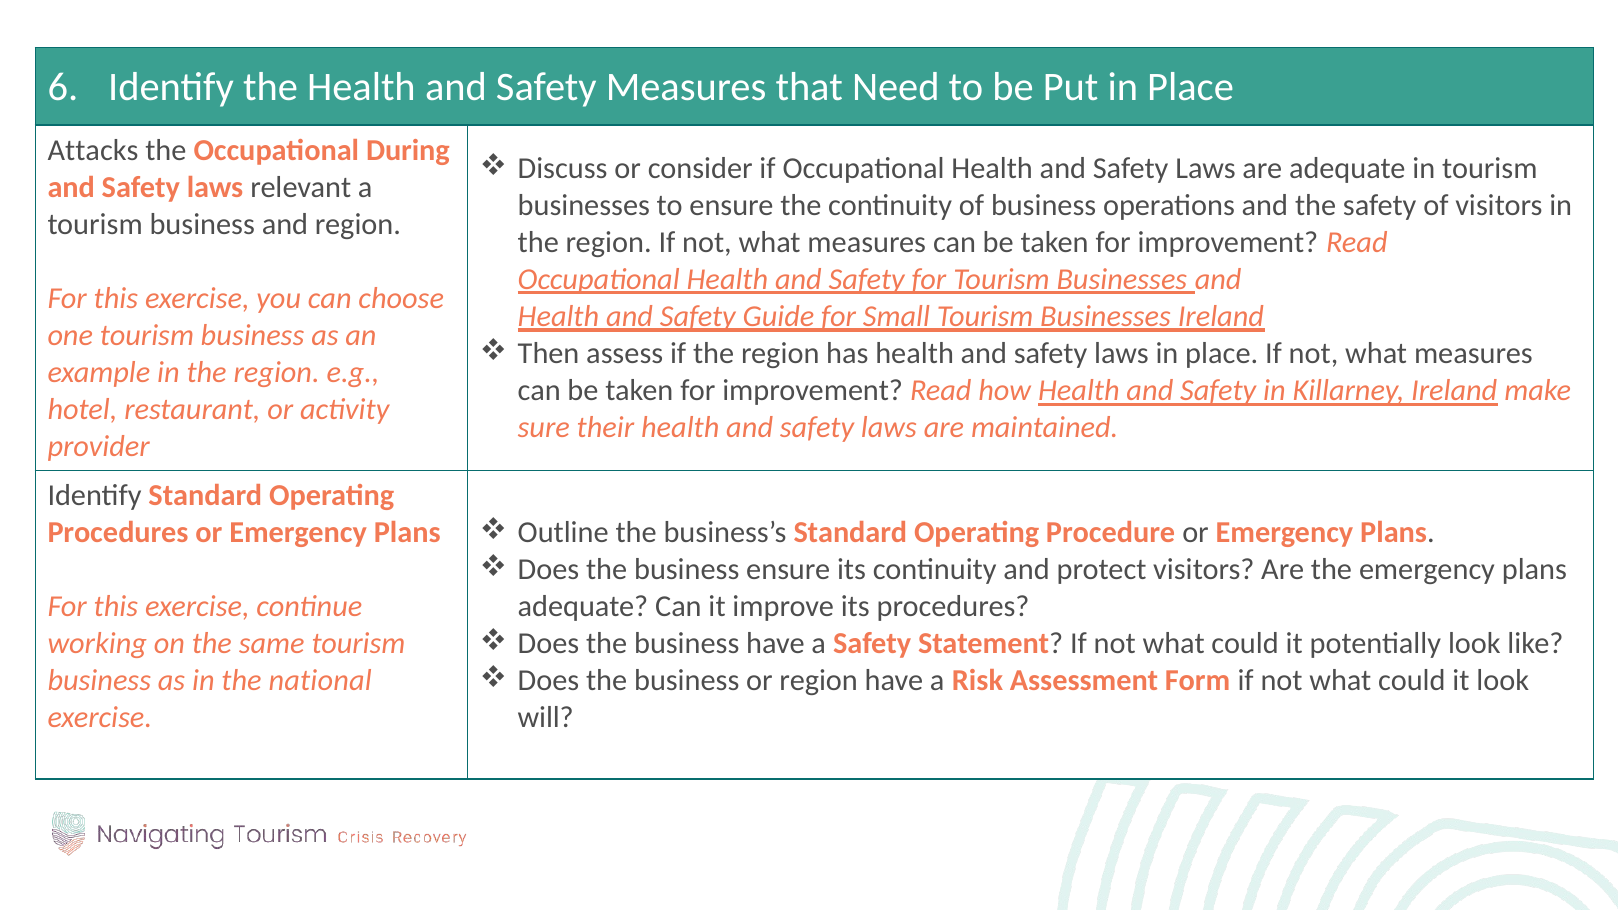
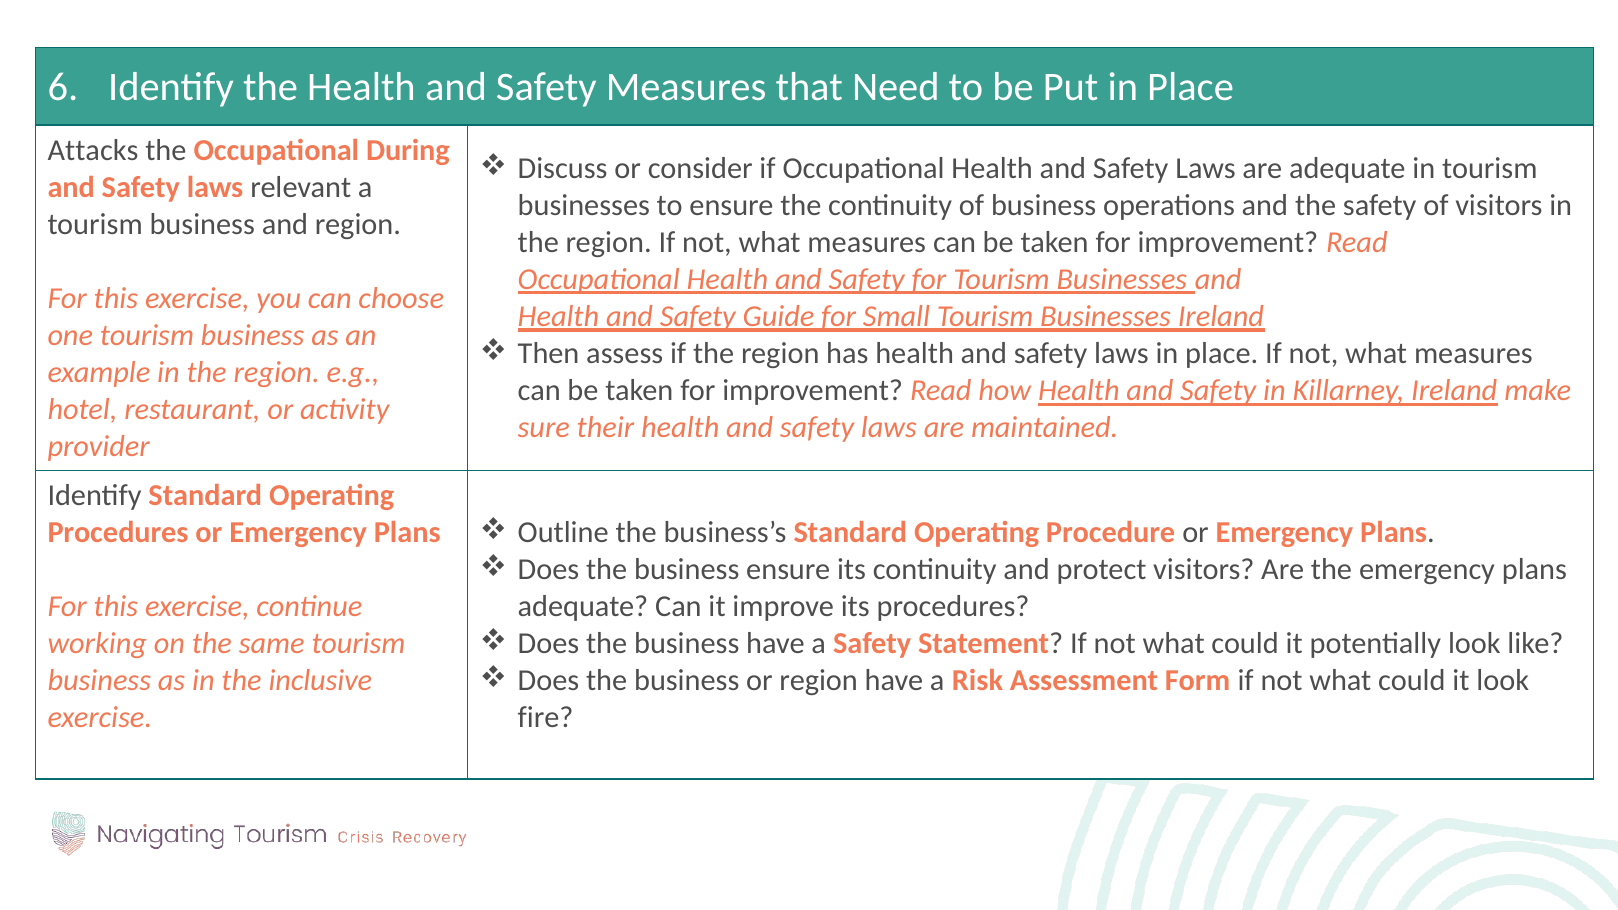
national: national -> inclusive (320, 681)
will: will -> fire (546, 718)
